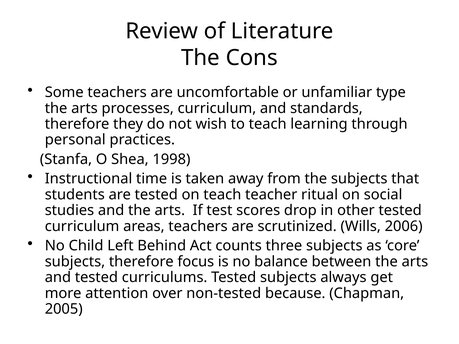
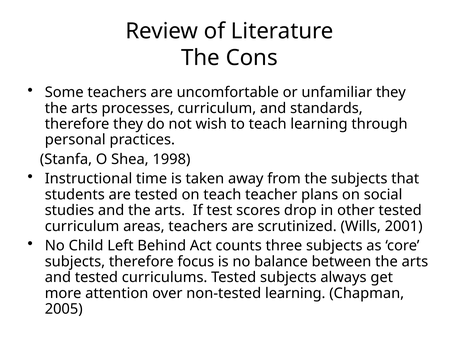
unfamiliar type: type -> they (391, 92)
ritual: ritual -> plans (320, 195)
2006: 2006 -> 2001 (404, 226)
non-tested because: because -> learning (295, 293)
